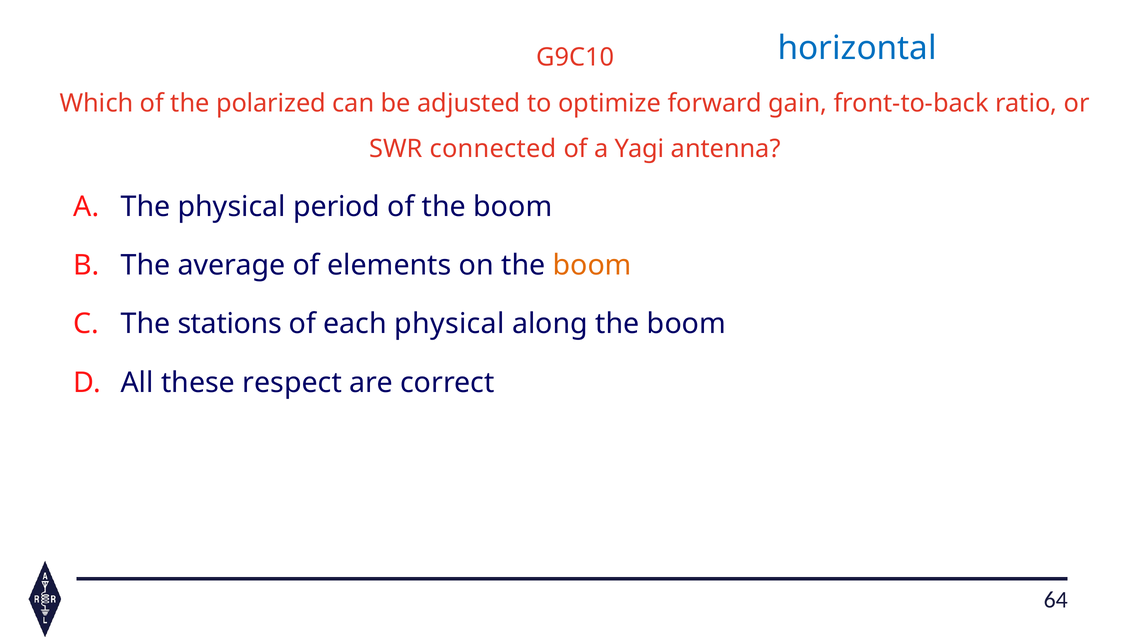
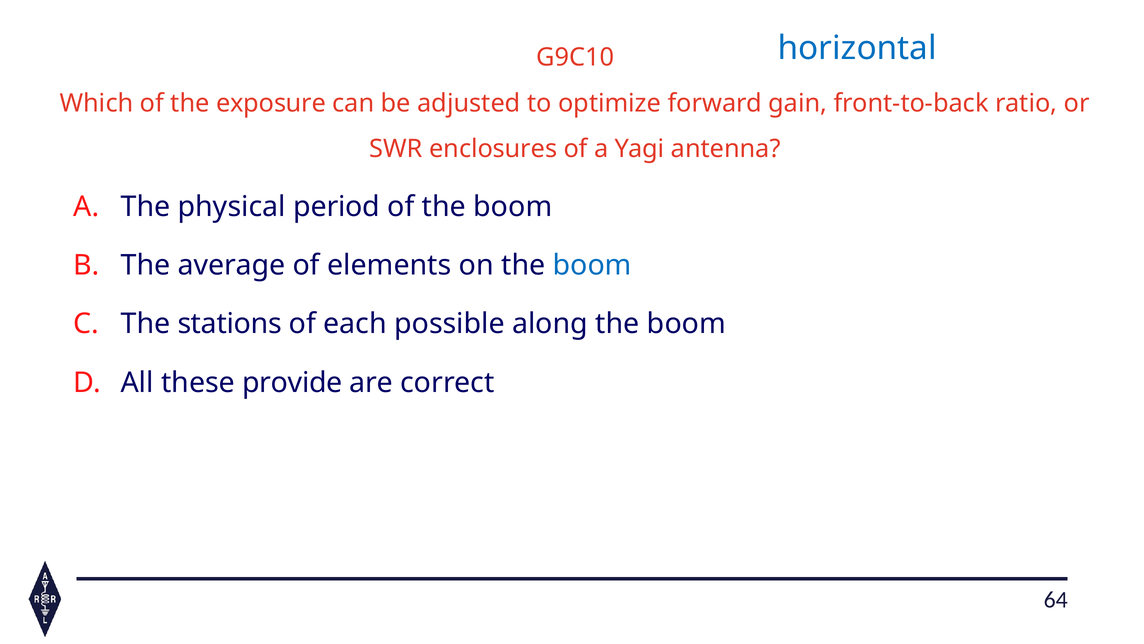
polarized: polarized -> exposure (271, 103)
connected: connected -> enclosures (493, 149)
boom colour: orange -> blue (592, 265)
each physical: physical -> possible (450, 324)
respect: respect -> provide (292, 382)
